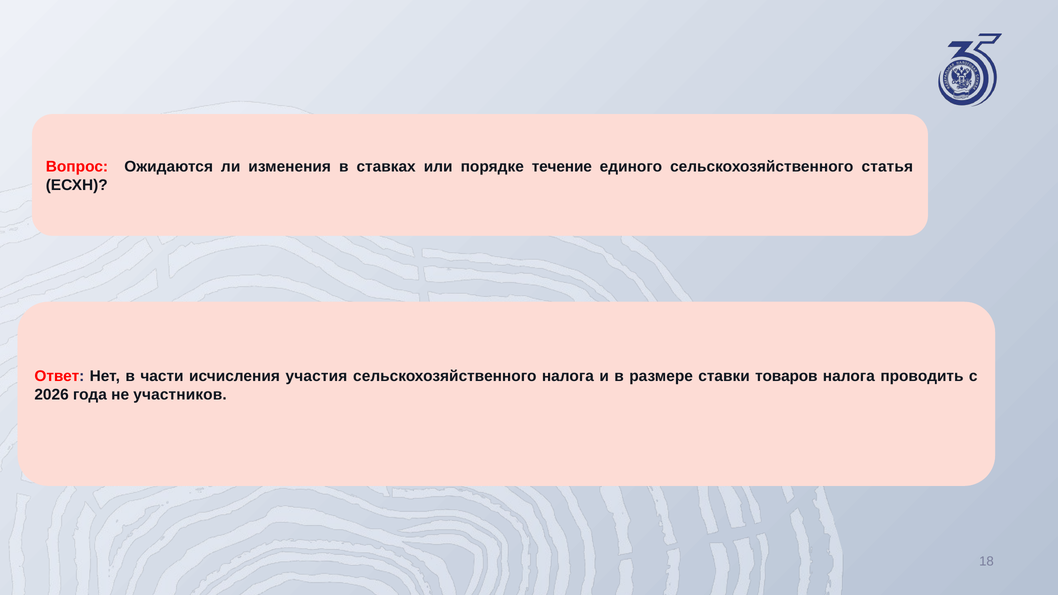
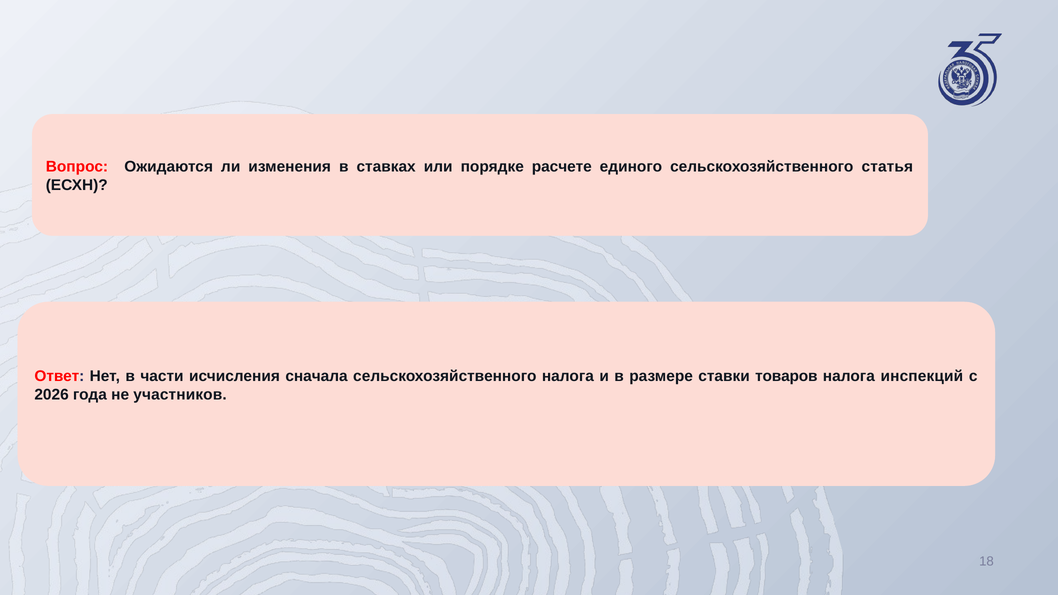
течение: течение -> расчете (562, 167)
участия: участия -> сначала (317, 376)
проводить: проводить -> инспекций (922, 376)
